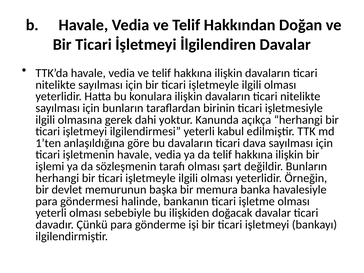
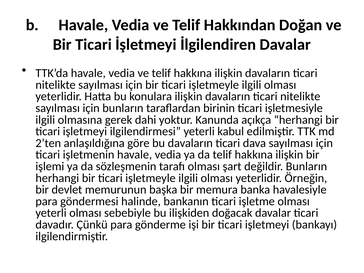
1’ten: 1’ten -> 2’ten (48, 143)
